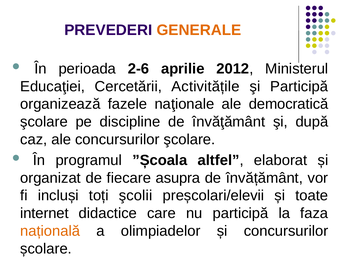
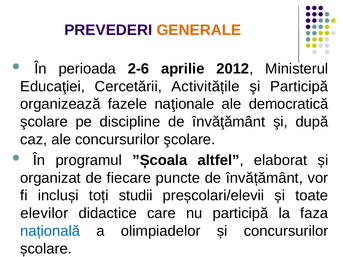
asupra: asupra -> puncte (178, 178)
şcolii: şcolii -> studii (136, 196)
internet: internet -> elevilor (44, 214)
națională colour: orange -> blue (50, 231)
